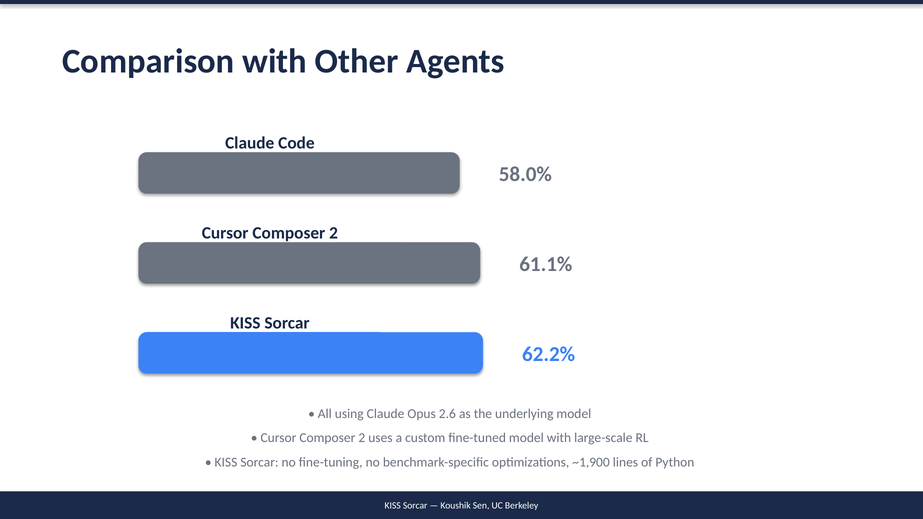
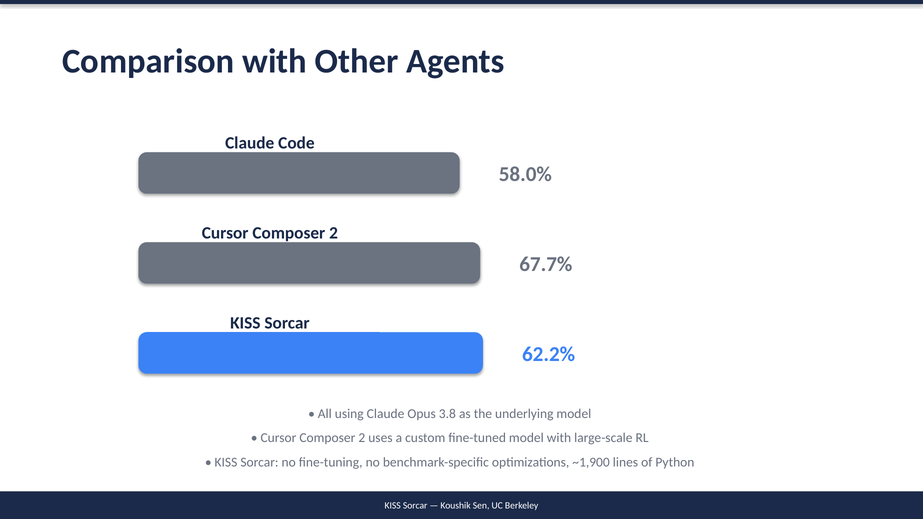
61.1%: 61.1% -> 67.7% (546, 264)
2.6: 2.6 -> 3.8 (447, 414)
